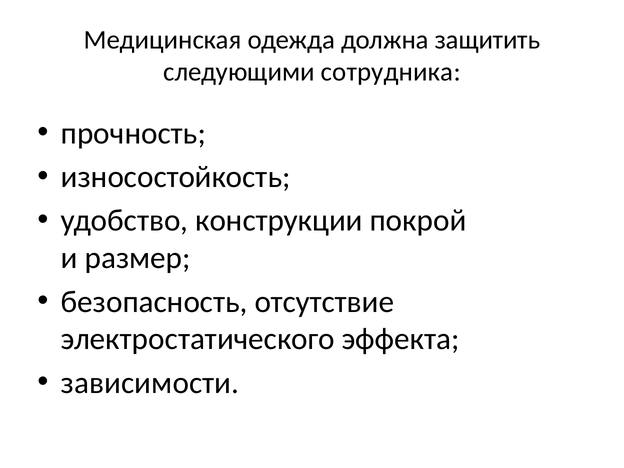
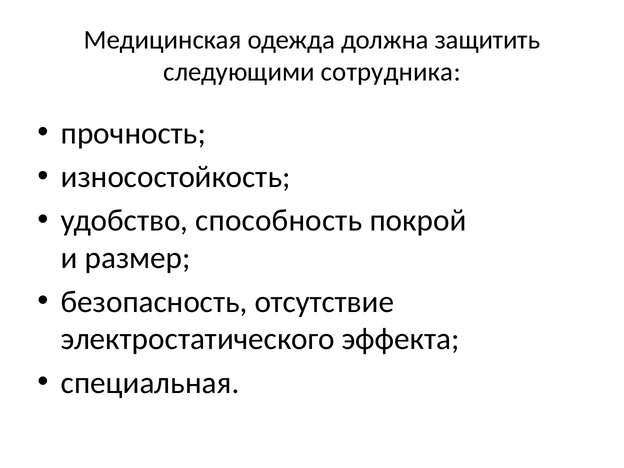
конструкции: конструкции -> способность (279, 221)
зависимости: зависимости -> специальная (150, 383)
